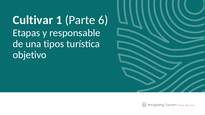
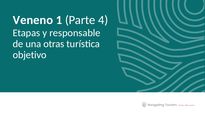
Cultivar: Cultivar -> Veneno (33, 20)
6: 6 -> 4 (103, 20)
tipos: tipos -> otras (54, 44)
